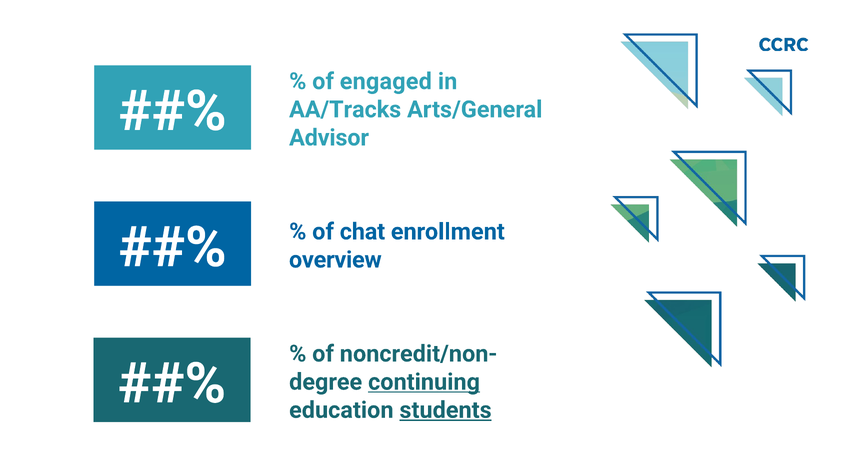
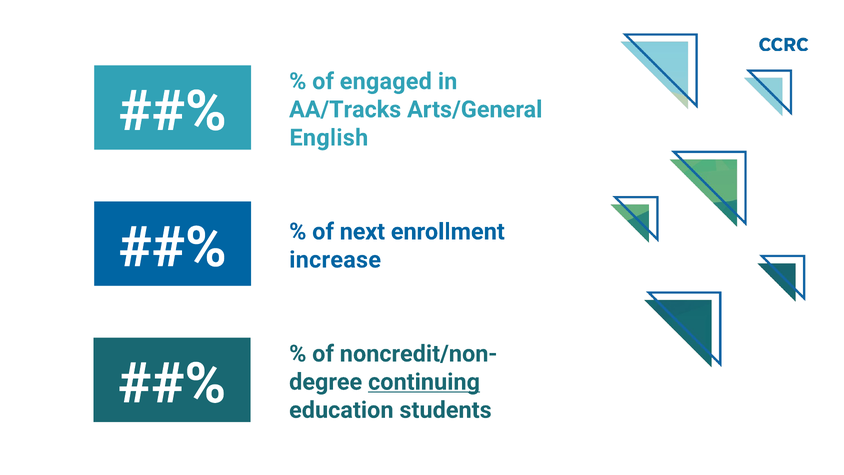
Advisor: Advisor -> English (329, 138)
chat: chat -> next (362, 232)
overview: overview -> increase (335, 260)
students underline: present -> none (446, 410)
